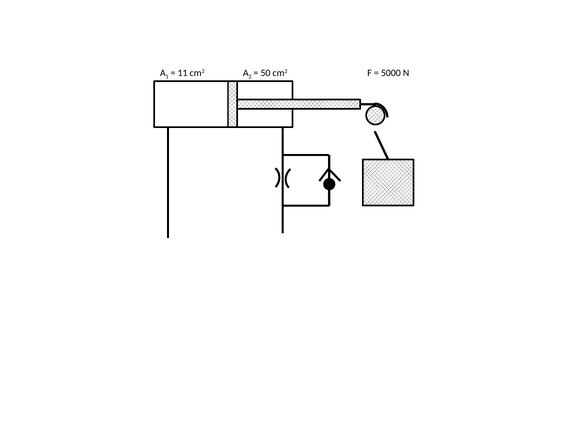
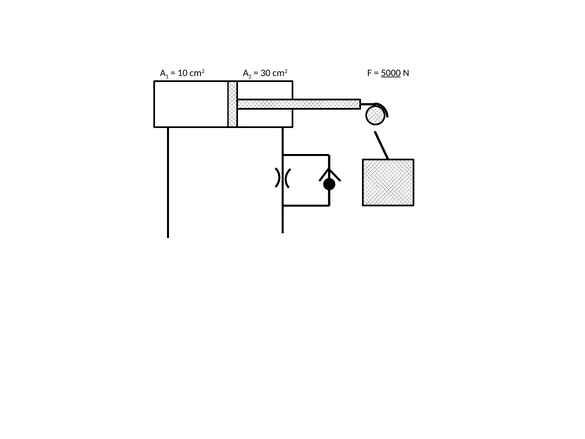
5000 underline: none -> present (391, 73)
11: 11 -> 10 (183, 73)
50: 50 -> 30 (265, 73)
